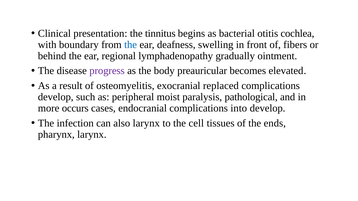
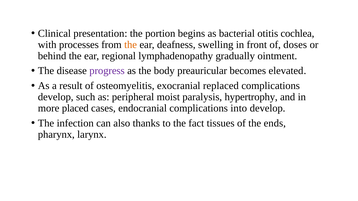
tinnitus: tinnitus -> portion (160, 33)
boundary: boundary -> processes (79, 45)
the colour: blue -> orange (131, 45)
fibers: fibers -> doses (295, 45)
pathological: pathological -> hypertrophy (251, 97)
occurs: occurs -> placed (75, 108)
also larynx: larynx -> thanks (146, 123)
cell: cell -> fact (196, 123)
